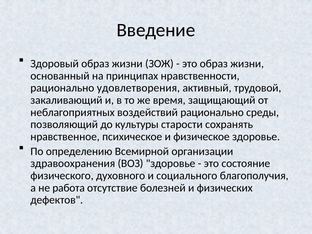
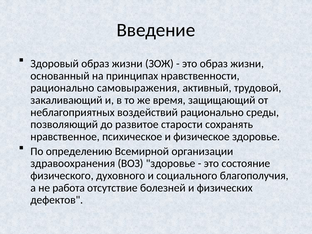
удовлетворения: удовлетворения -> самовыражения (138, 88)
культуры: культуры -> развитое (137, 125)
